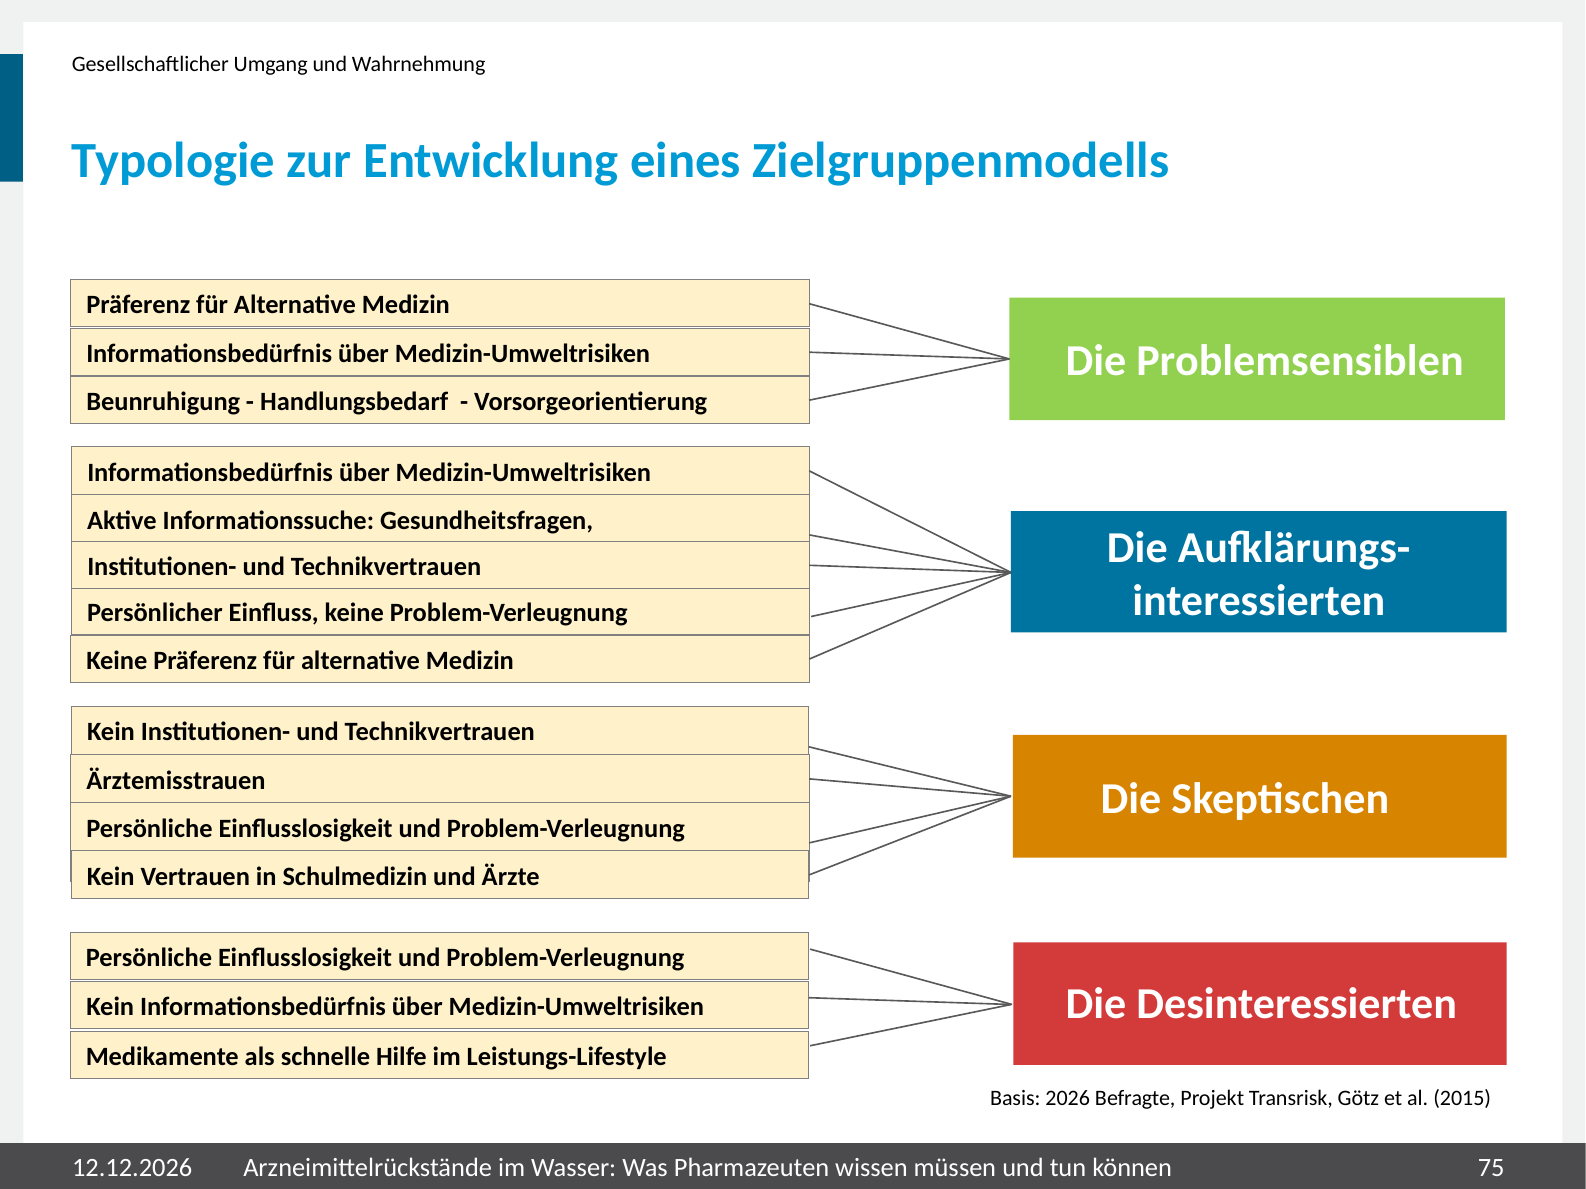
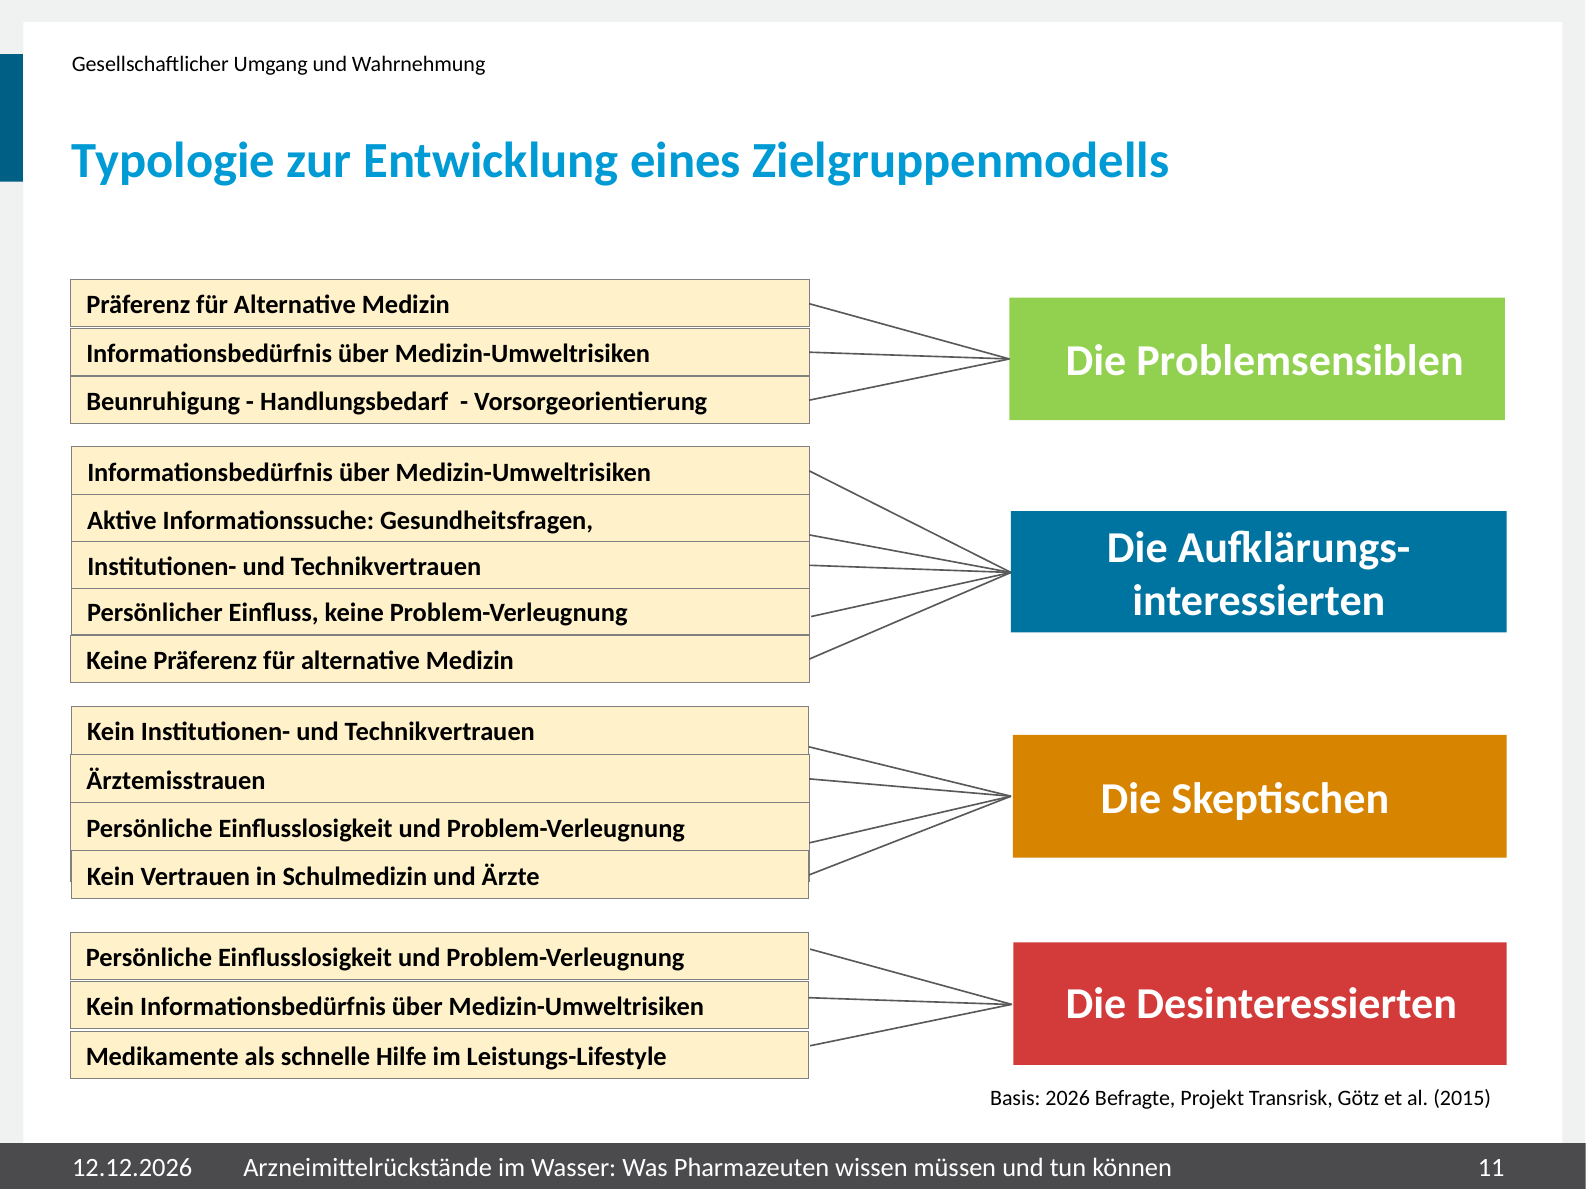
75: 75 -> 11 (1491, 1168)
